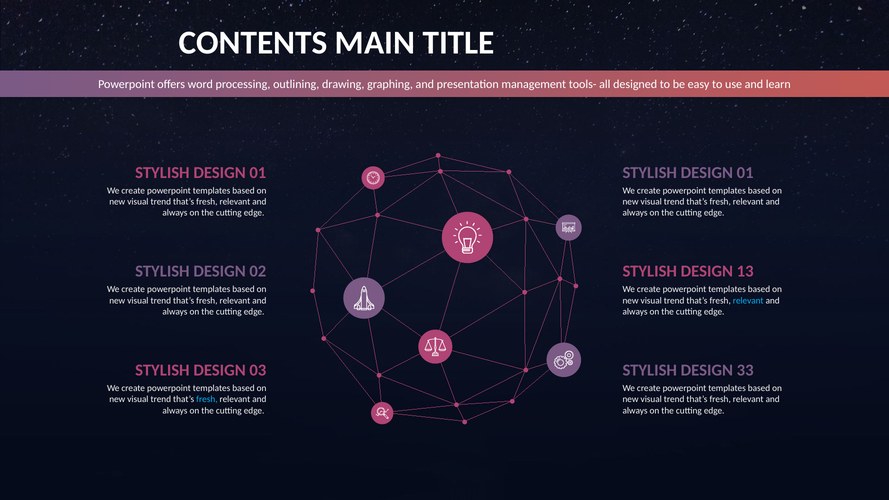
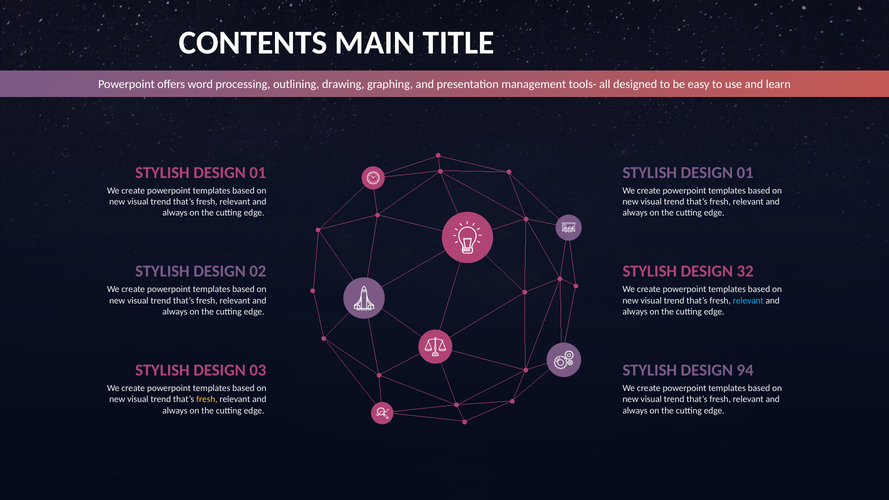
13: 13 -> 32 (745, 271)
33: 33 -> 94 (745, 370)
fresh colour: light blue -> yellow (207, 399)
